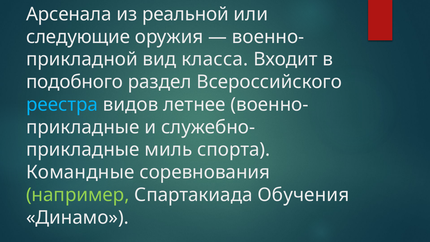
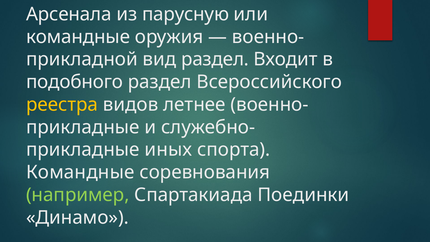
реальной: реальной -> парусную (186, 14)
следующие: следующие -> командные (78, 37)
вид класса: класса -> раздел (215, 59)
реестра colour: light blue -> yellow (62, 105)
миль: миль -> иных (168, 150)
Обучения: Обучения -> Поединки (303, 195)
